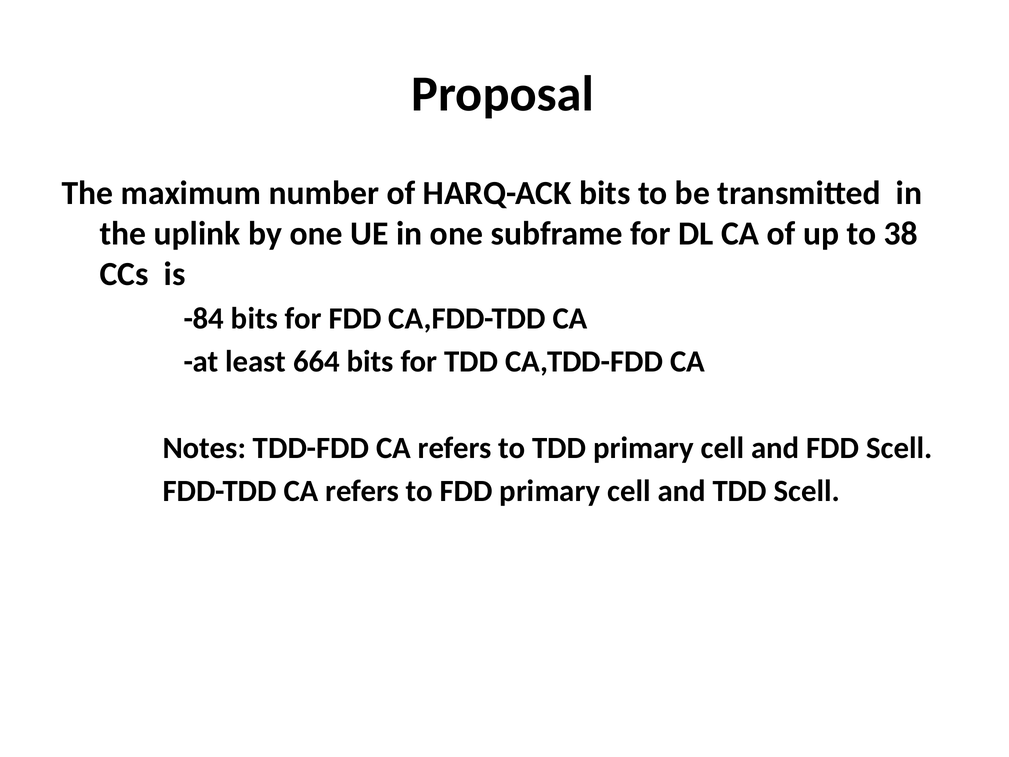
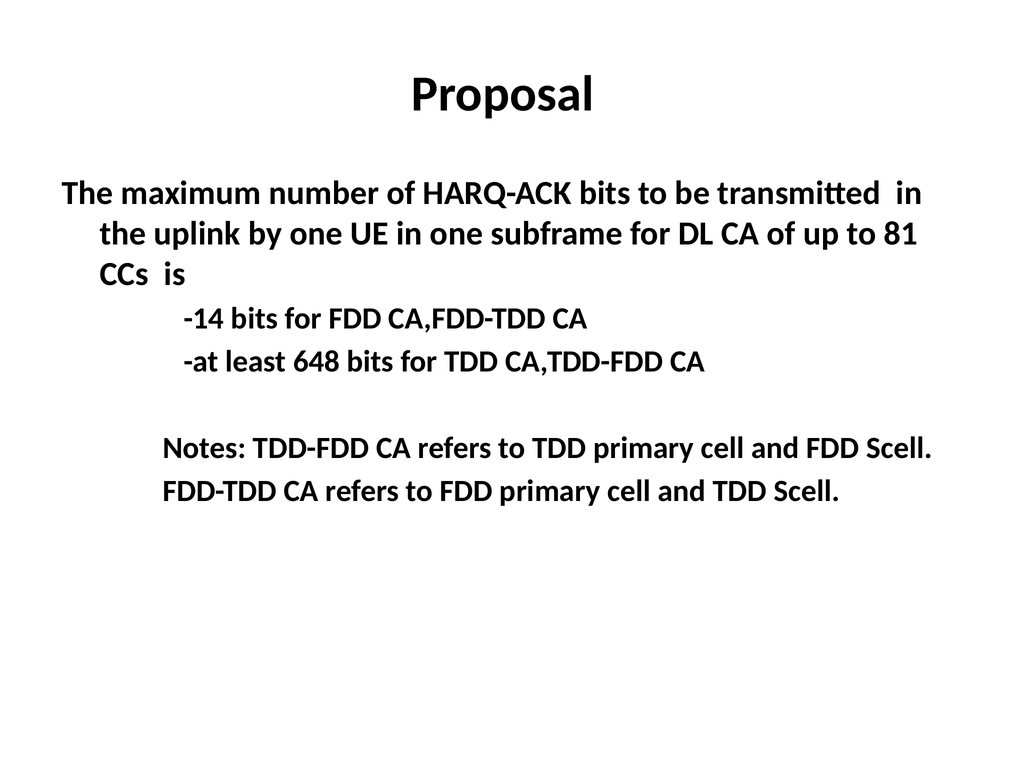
38: 38 -> 81 (901, 233)
-84: -84 -> -14 (204, 318)
664: 664 -> 648 (316, 362)
